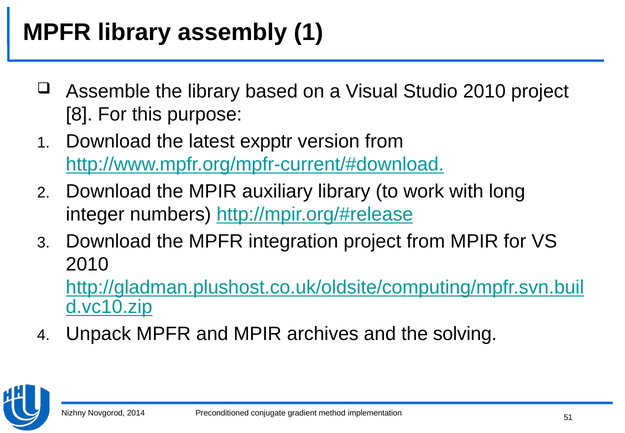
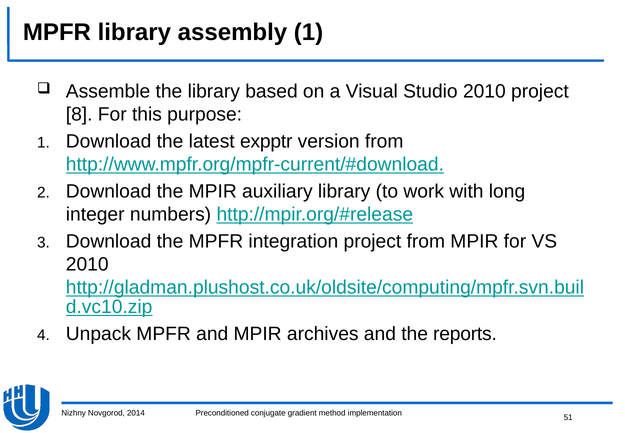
solving: solving -> reports (465, 334)
